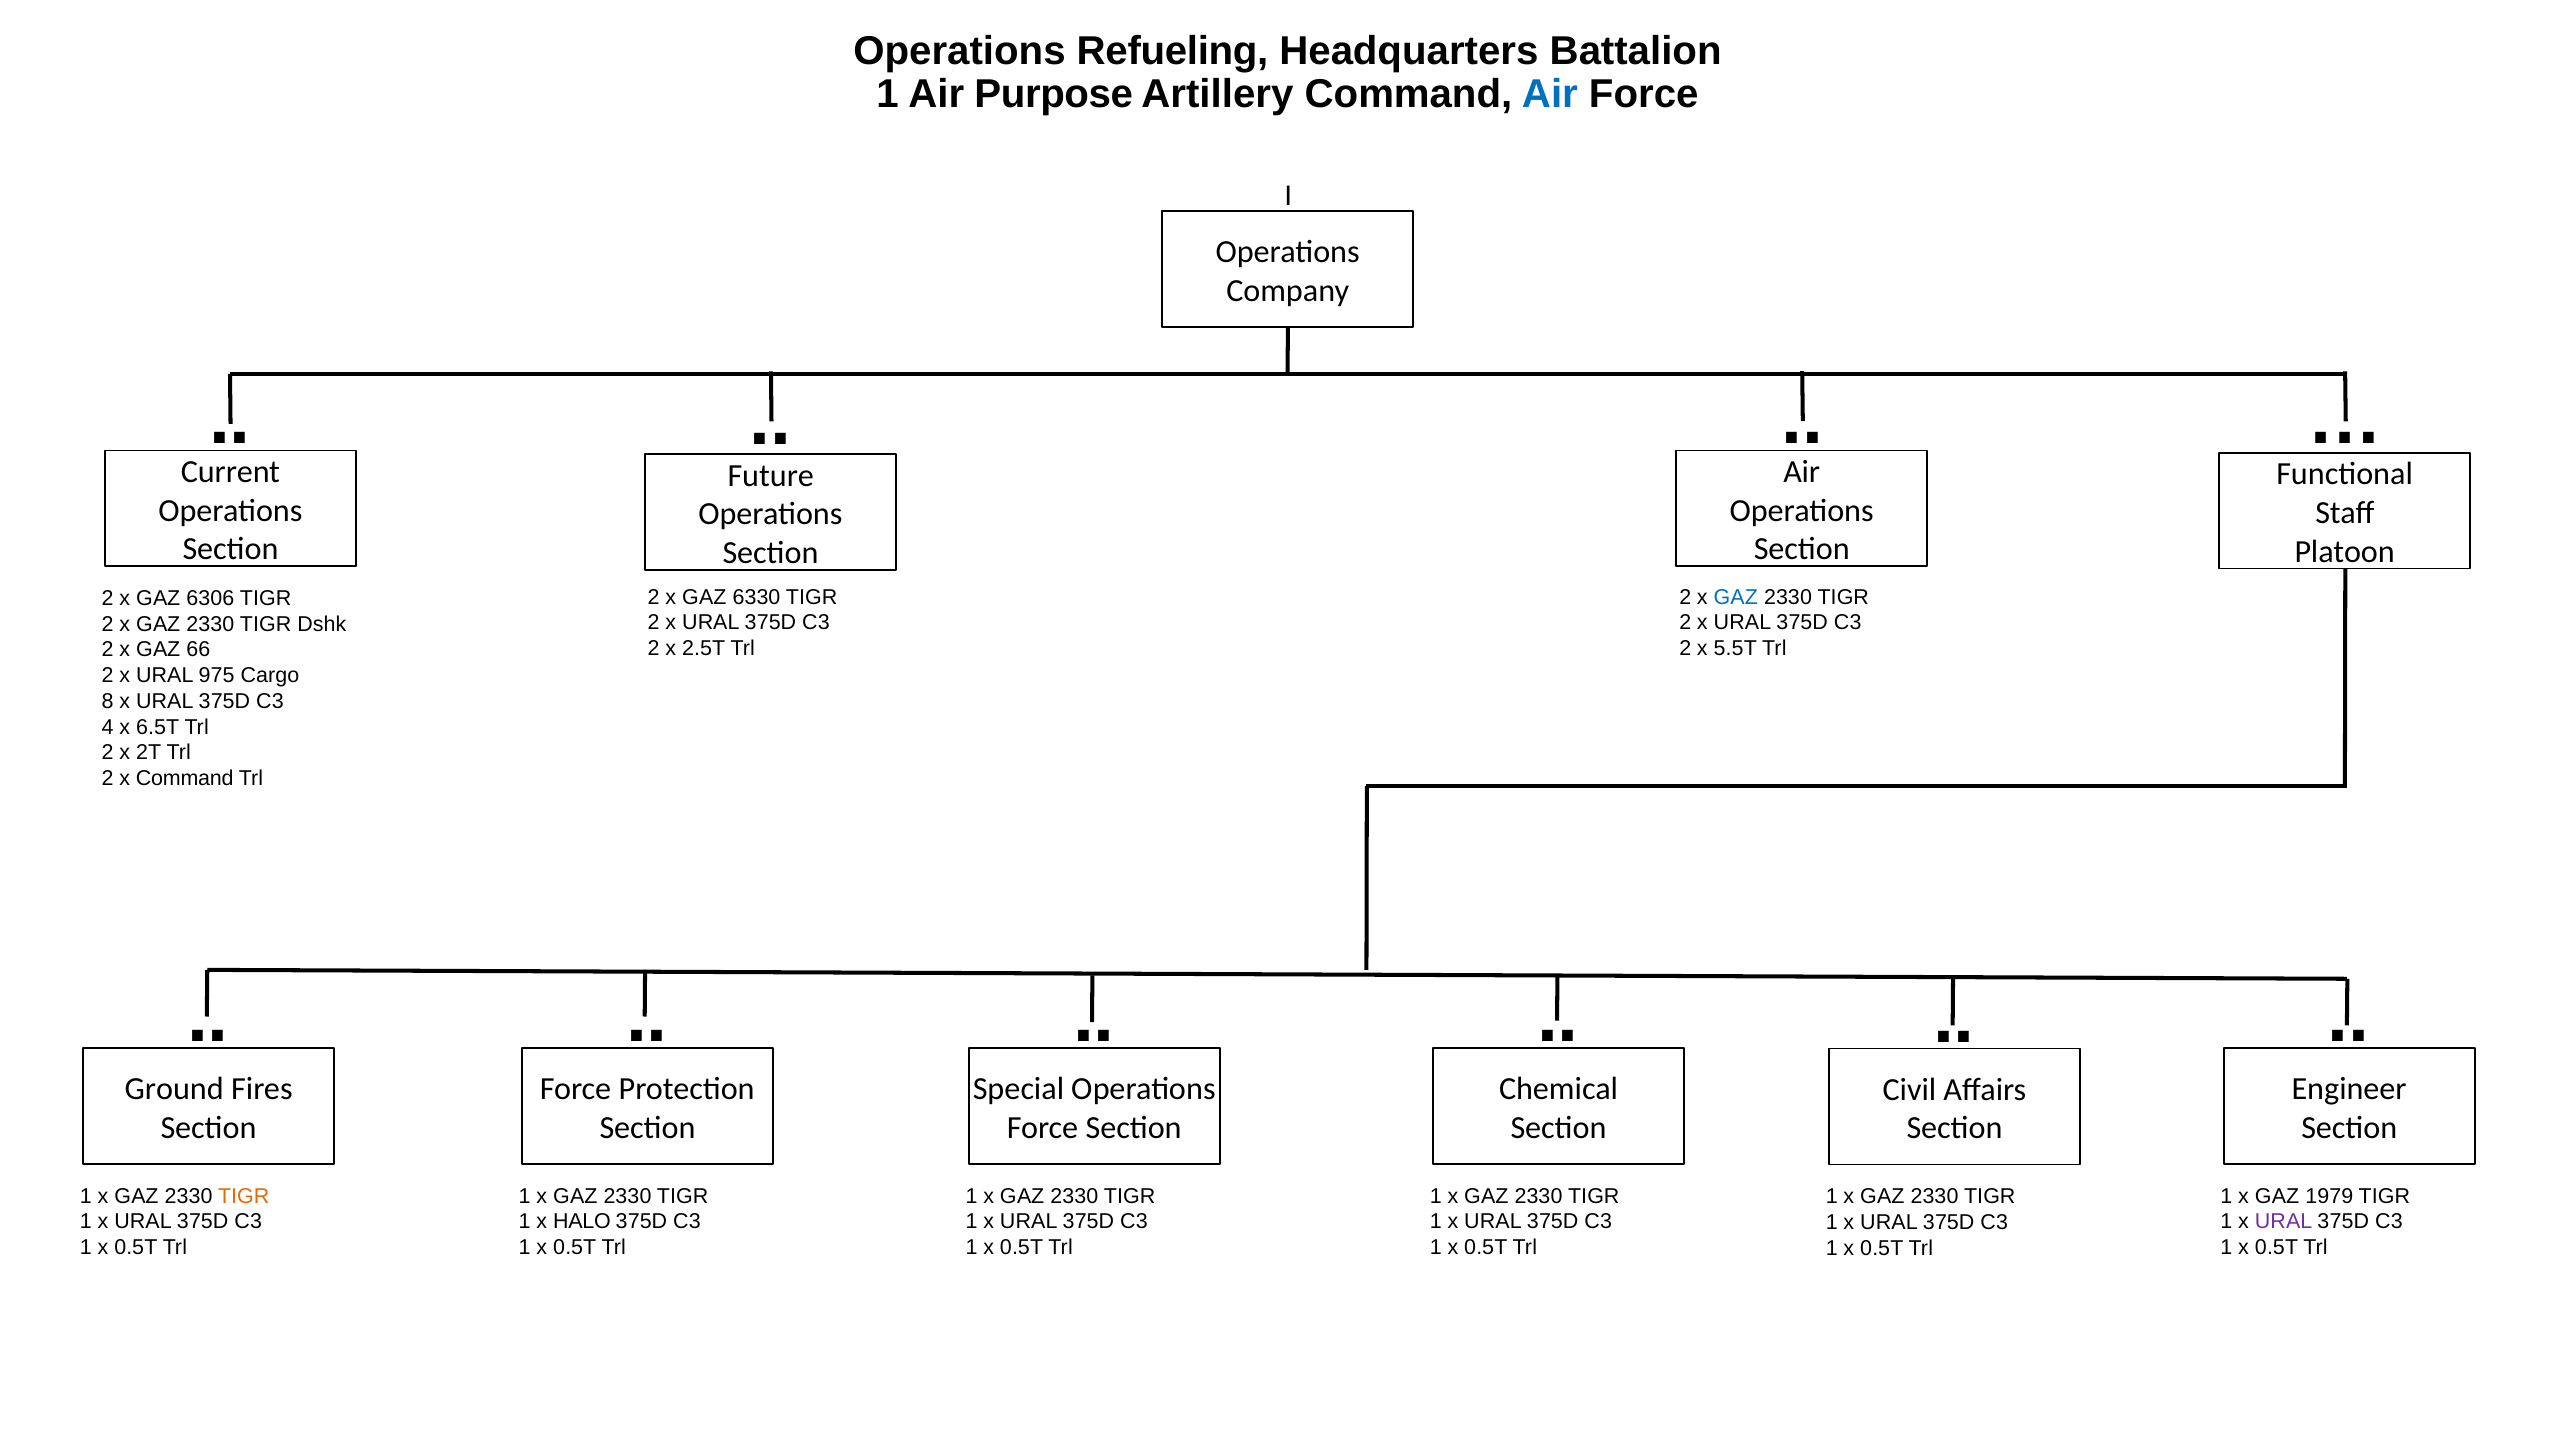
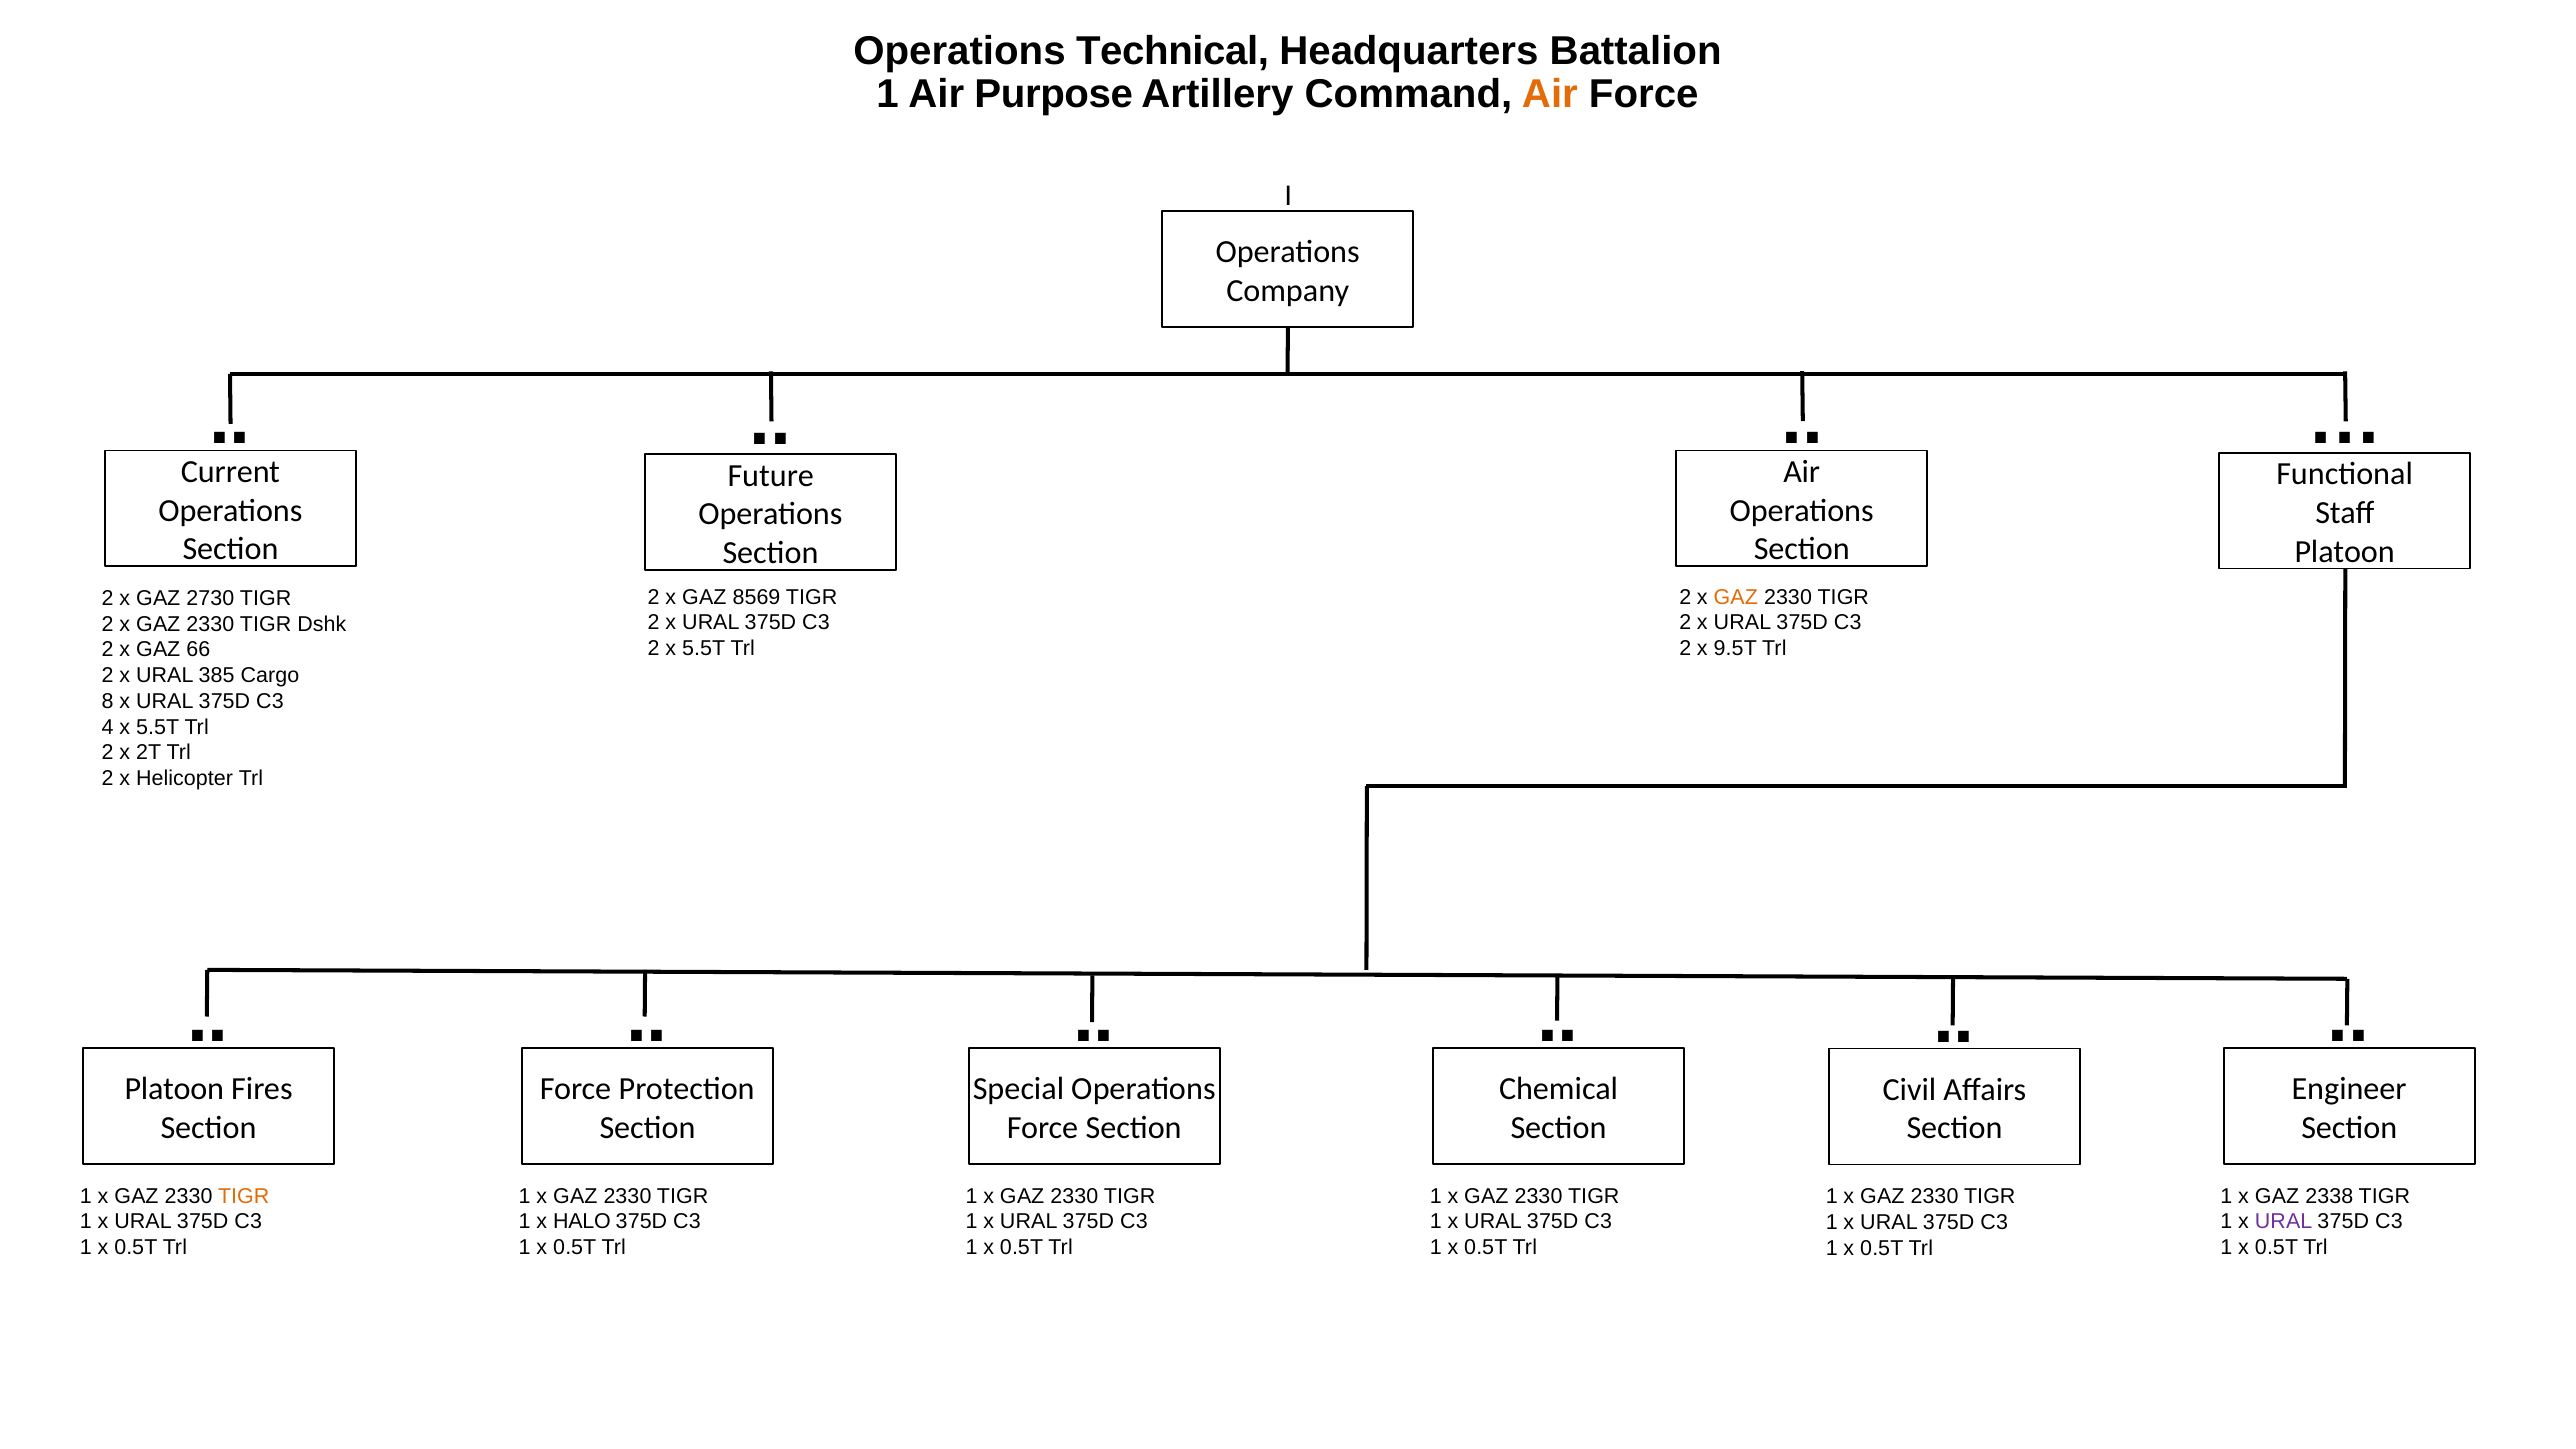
Refueling: Refueling -> Technical (1173, 51)
Air colour: blue -> orange (1550, 95)
6330: 6330 -> 8569 (756, 597)
GAZ colour: blue -> orange (1736, 597)
6306: 6306 -> 2730 (210, 598)
2 x 2.5T: 2.5T -> 5.5T (704, 649)
5.5T: 5.5T -> 9.5T (1735, 649)
975: 975 -> 385 (217, 676)
4 x 6.5T: 6.5T -> 5.5T (158, 727)
x Command: Command -> Helicopter (185, 778)
Ground: Ground -> Platoon (174, 1089)
1979: 1979 -> 2338 (2329, 1196)
